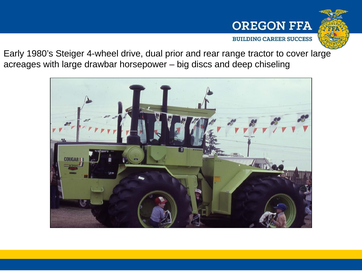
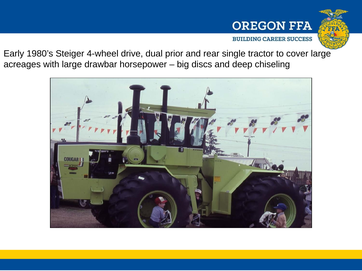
range: range -> single (234, 54)
